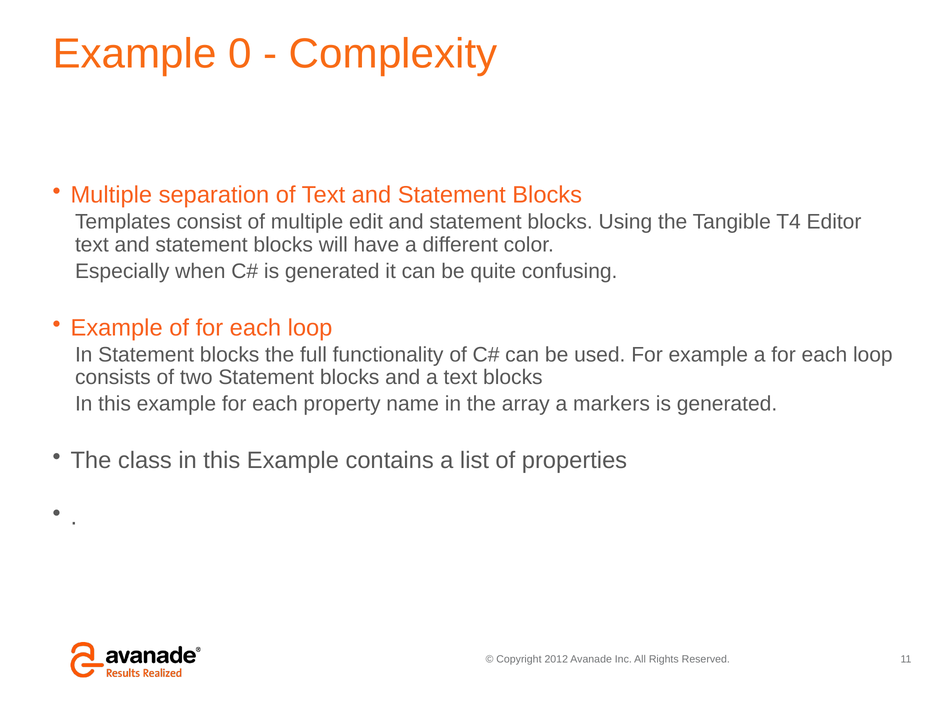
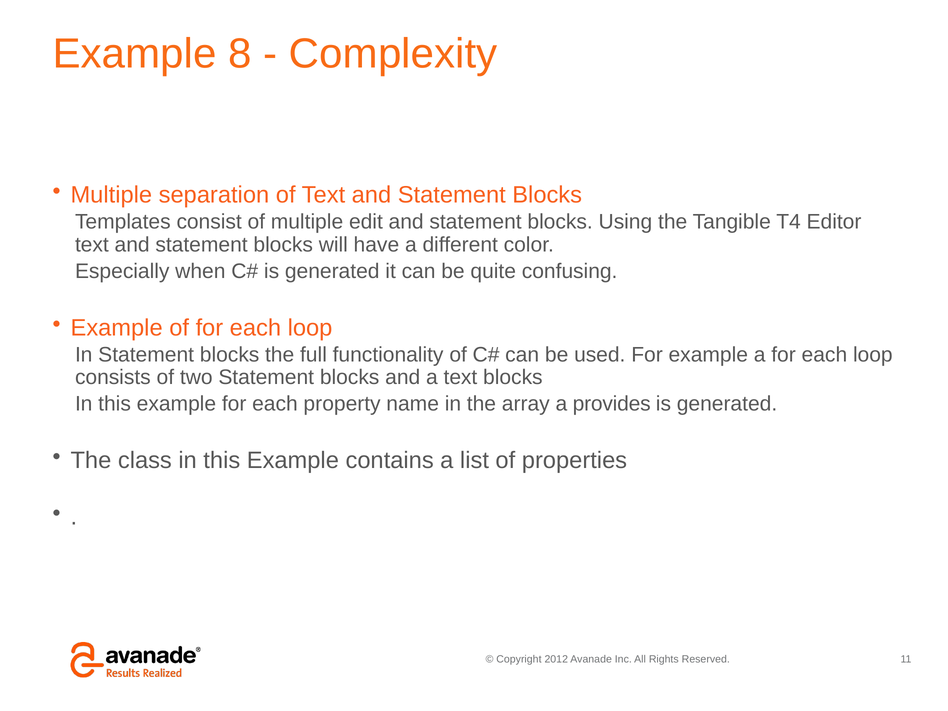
0: 0 -> 8 (240, 54)
markers: markers -> provides (612, 404)
